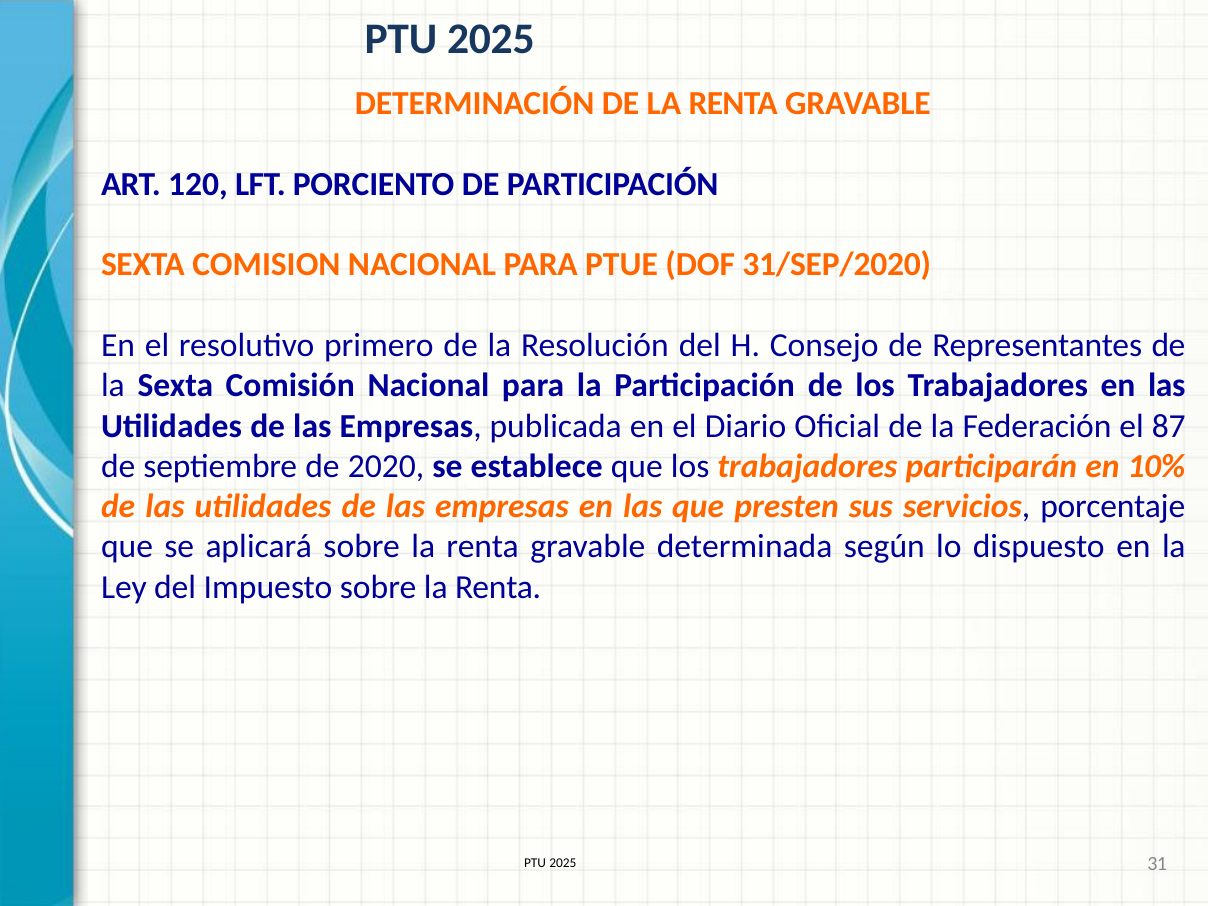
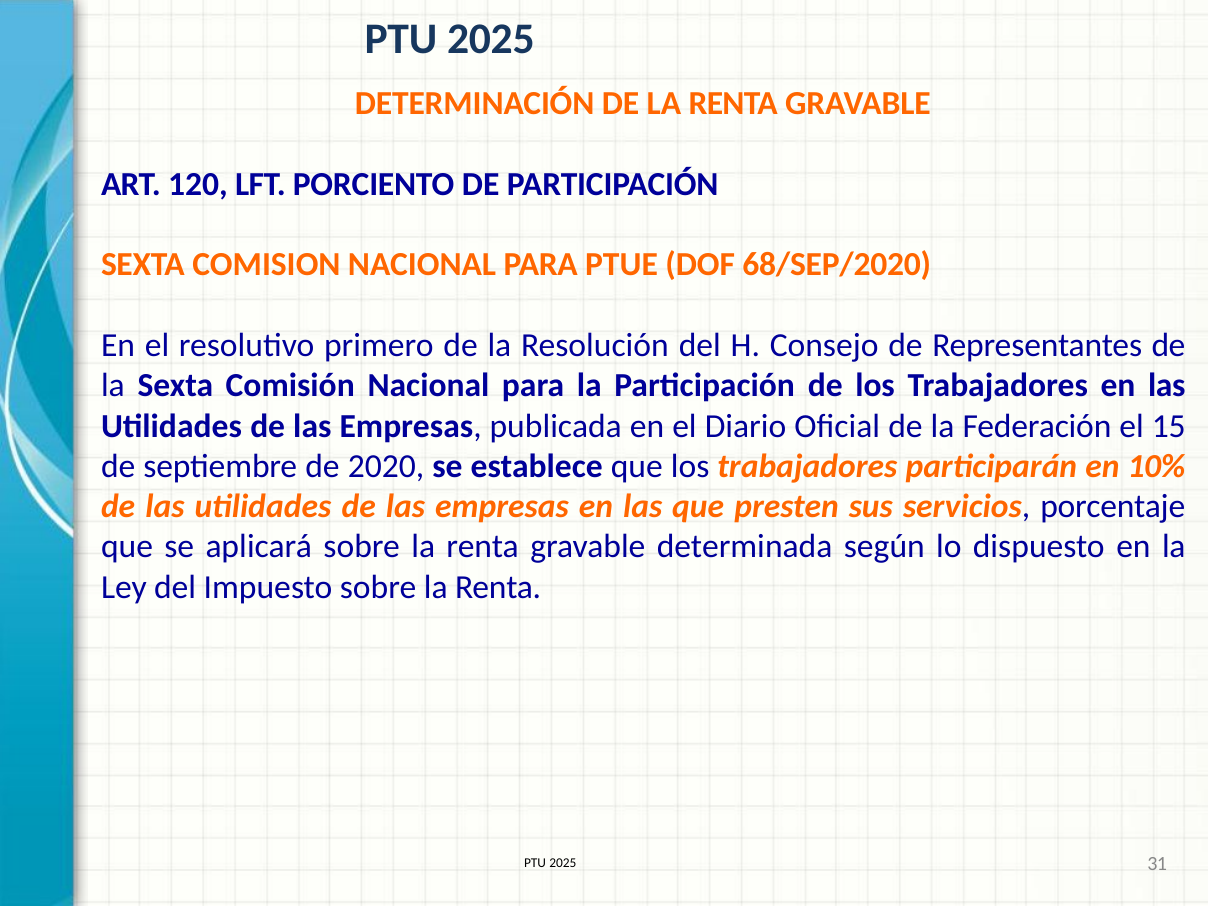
31/SEP/2020: 31/SEP/2020 -> 68/SEP/2020 (837, 265)
87: 87 -> 15 (1169, 426)
